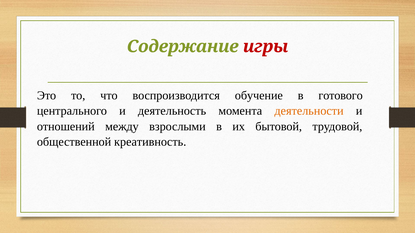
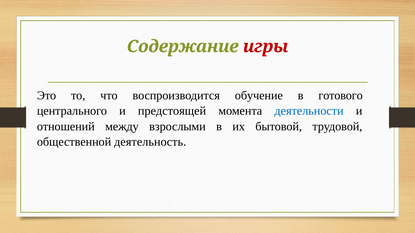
деятельность: деятельность -> предстоящей (172, 111)
деятельности colour: orange -> blue (309, 111)
креативность: креативность -> деятельность (150, 142)
